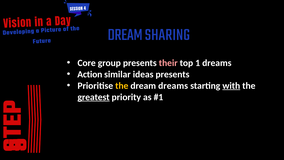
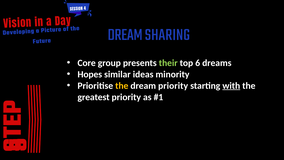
their colour: pink -> light green (168, 63)
1: 1 -> 6 (198, 63)
Action: Action -> Hopes (90, 74)
ideas presents: presents -> minority (172, 74)
dream dreams: dreams -> priority (173, 86)
greatest underline: present -> none (94, 97)
